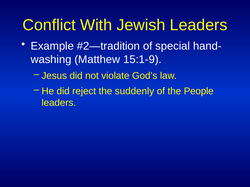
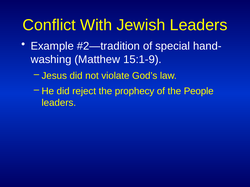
suddenly: suddenly -> prophecy (135, 91)
